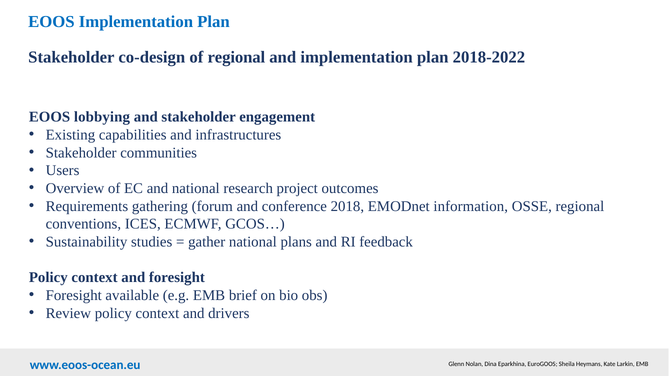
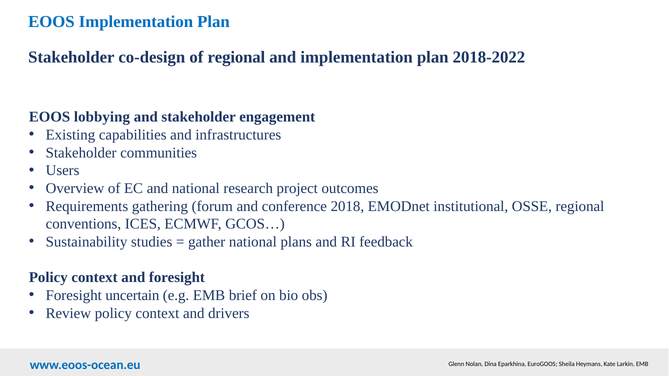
information: information -> institutional (471, 206)
available: available -> uncertain (132, 296)
